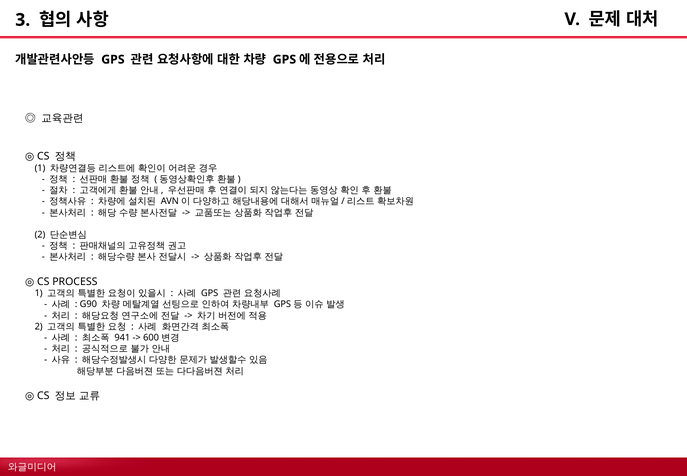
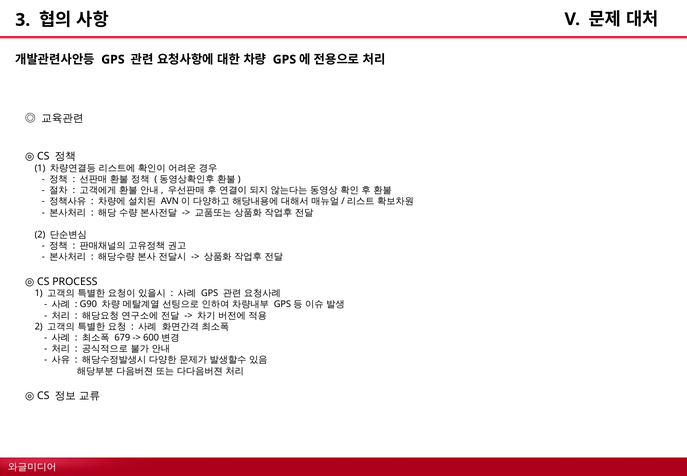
941: 941 -> 679 (122, 337)
